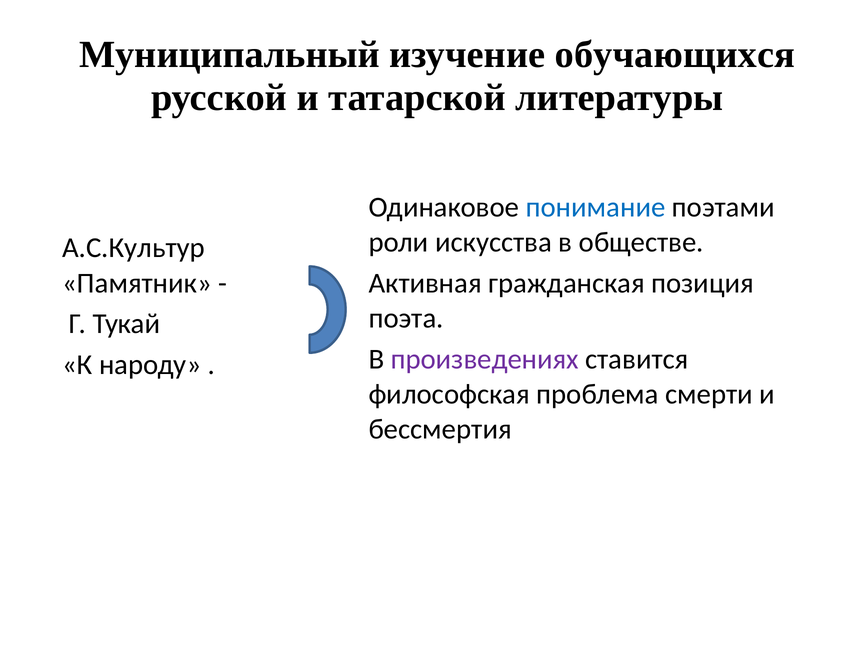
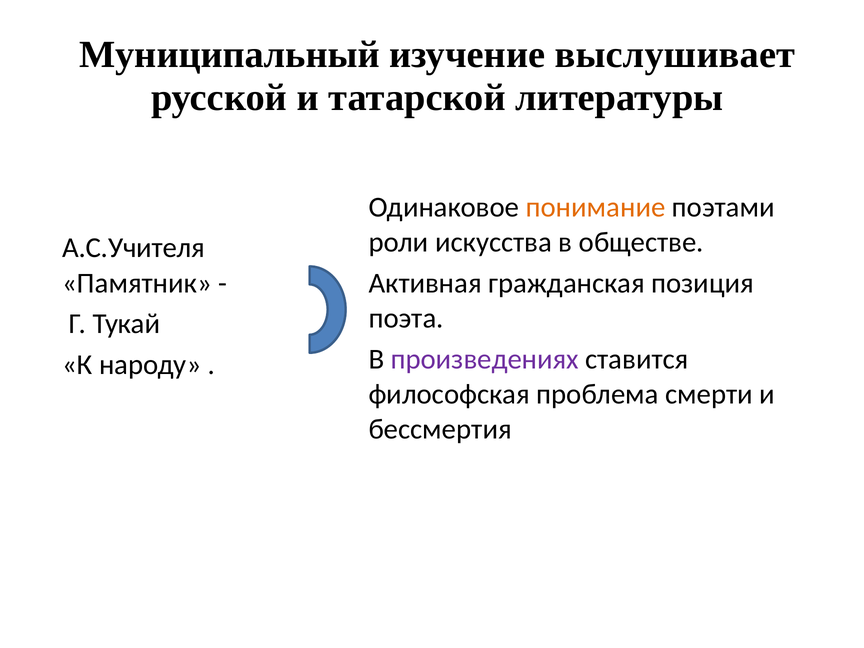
обучающихся: обучающихся -> выслушивает (675, 55)
понимание colour: blue -> orange (596, 207)
А.С.Культур: А.С.Культур -> А.С.Учителя (134, 248)
